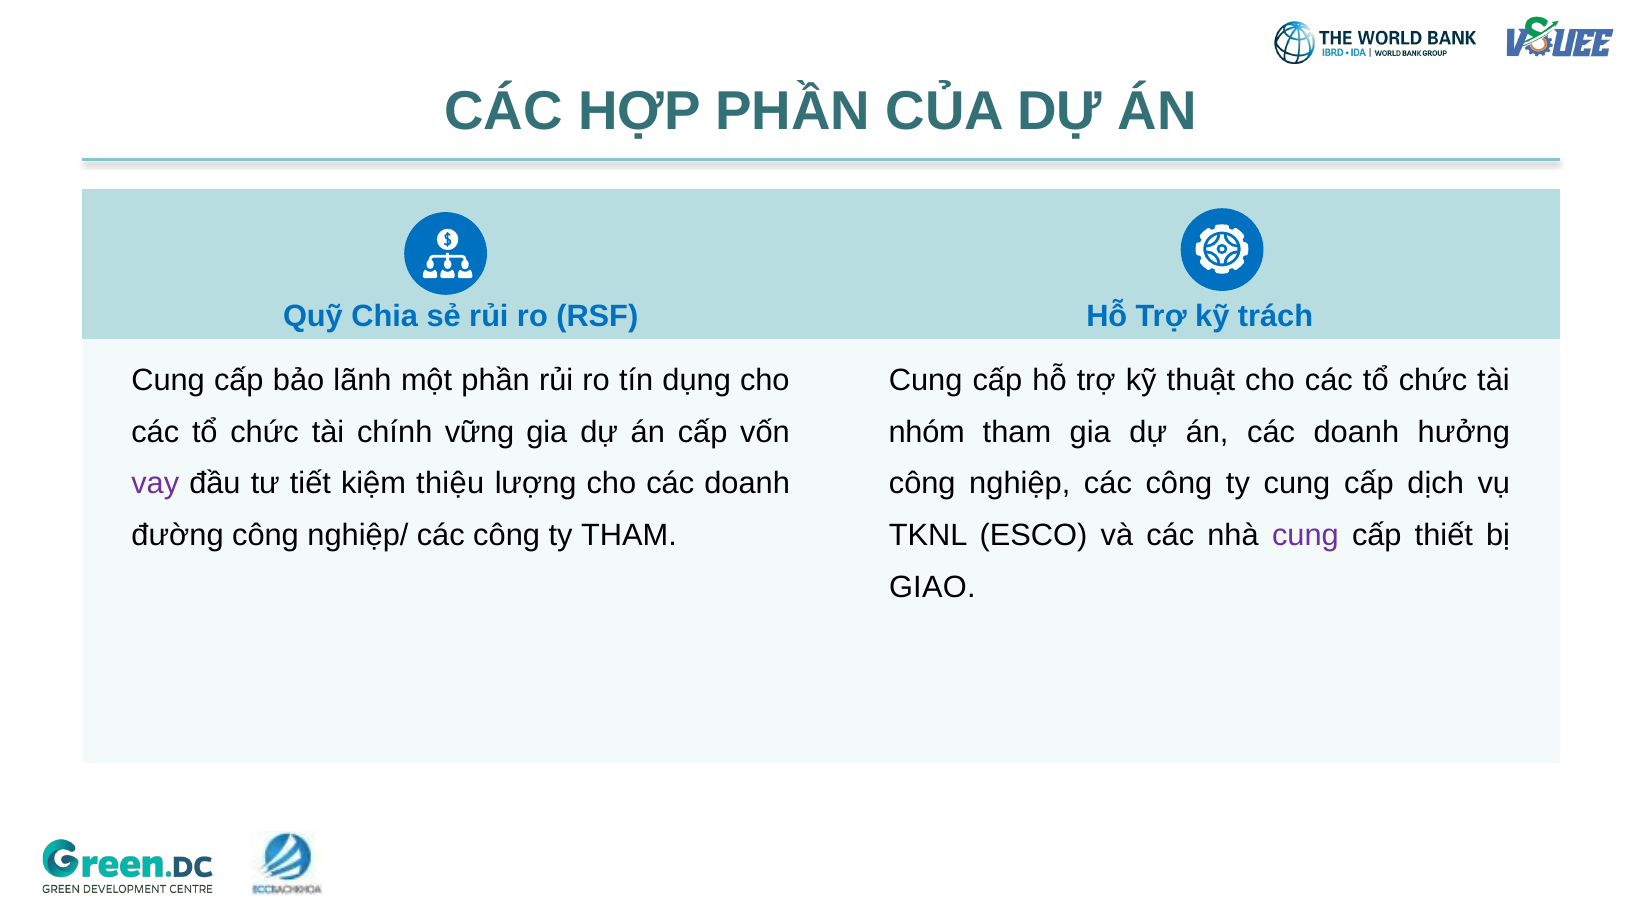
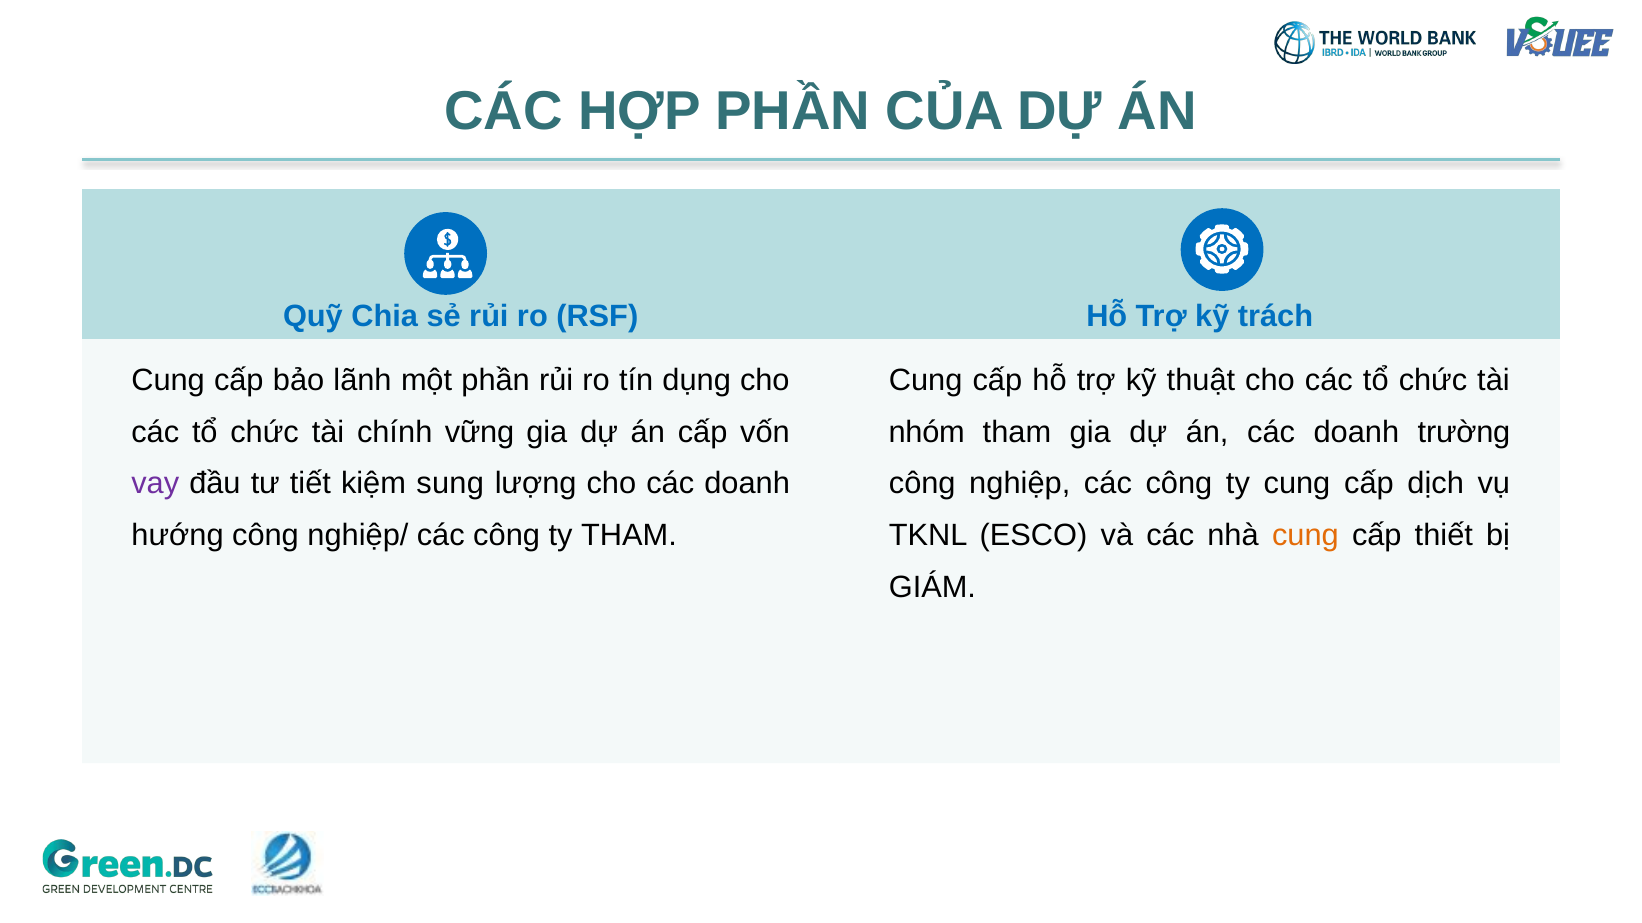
hưởng: hưởng -> trường (1464, 432)
thiệu: thiệu -> sung (450, 484)
đường: đường -> hướng (178, 536)
cung colour: purple -> orange (1305, 536)
GIAO: GIAO -> GIÁM (932, 587)
